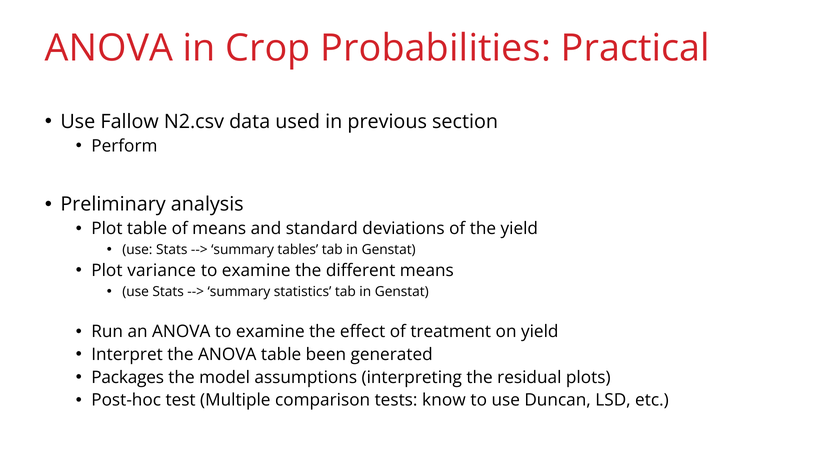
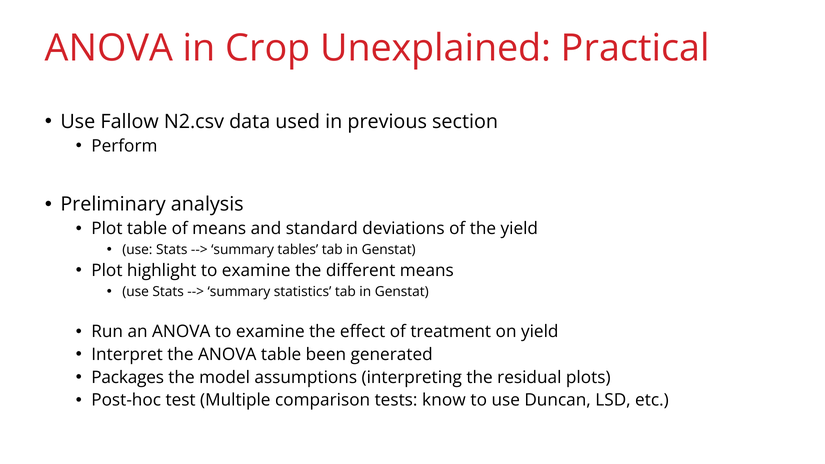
Probabilities: Probabilities -> Unexplained (436, 48)
variance: variance -> highlight (162, 271)
